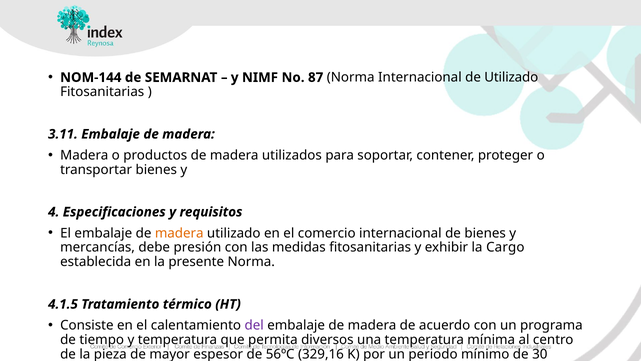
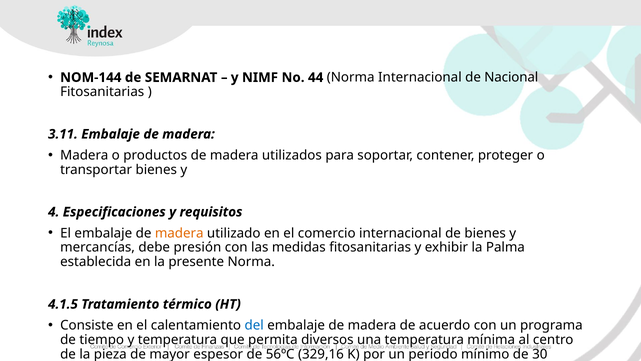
87: 87 -> 44 (316, 77)
de Utilizado: Utilizado -> Nacional (511, 77)
Cargo: Cargo -> Palma (505, 247)
del colour: purple -> blue (254, 325)
